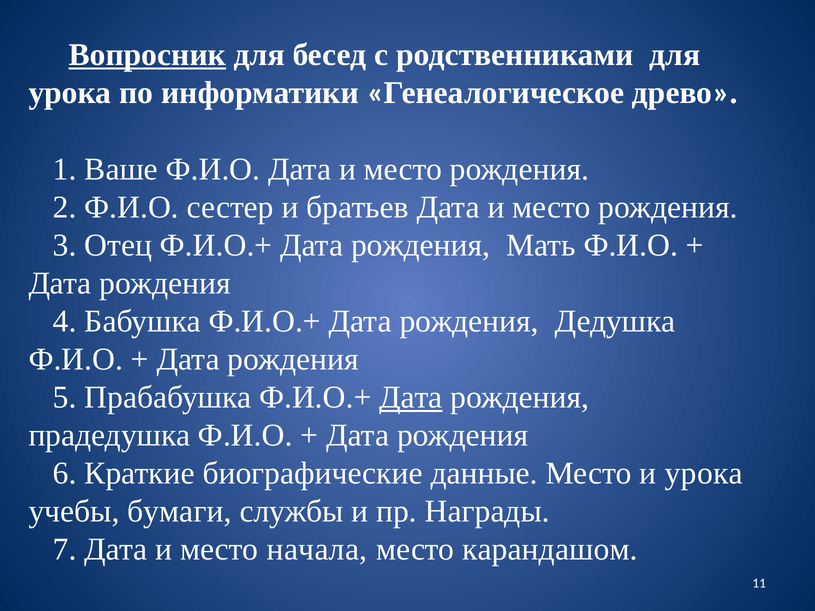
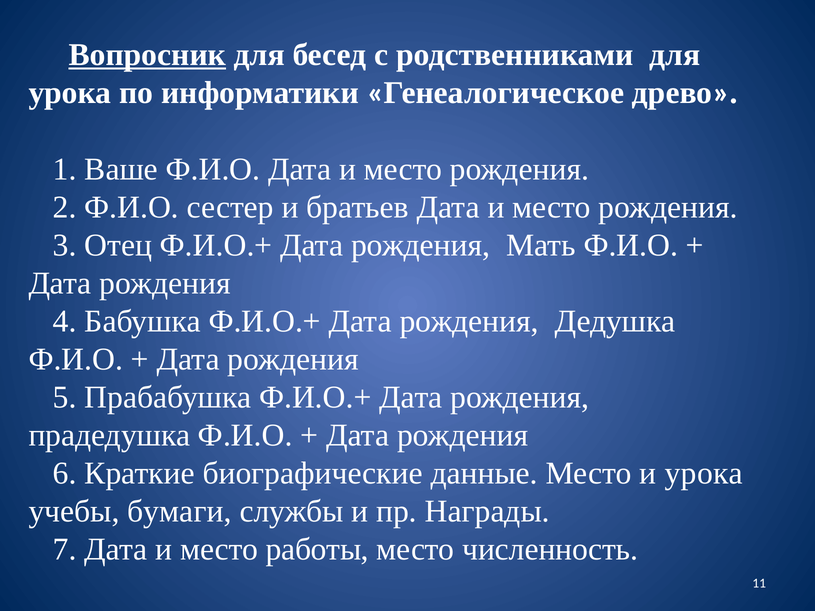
Дата underline: present -> none (411, 397)
начала: начала -> работы (317, 550)
карандашом: карандашом -> численность (550, 550)
